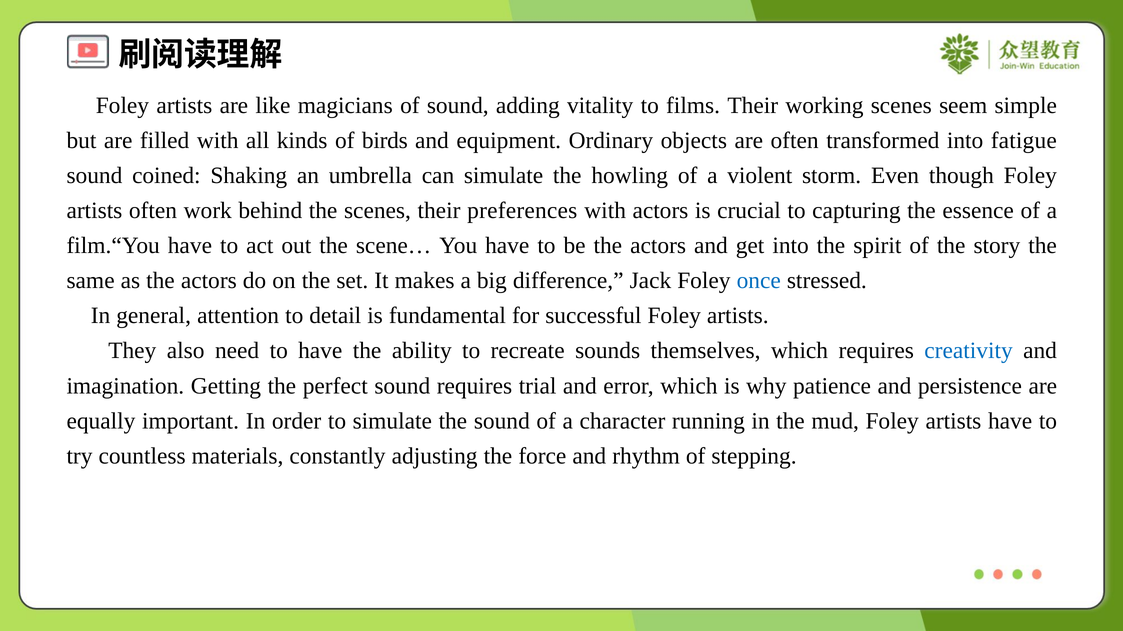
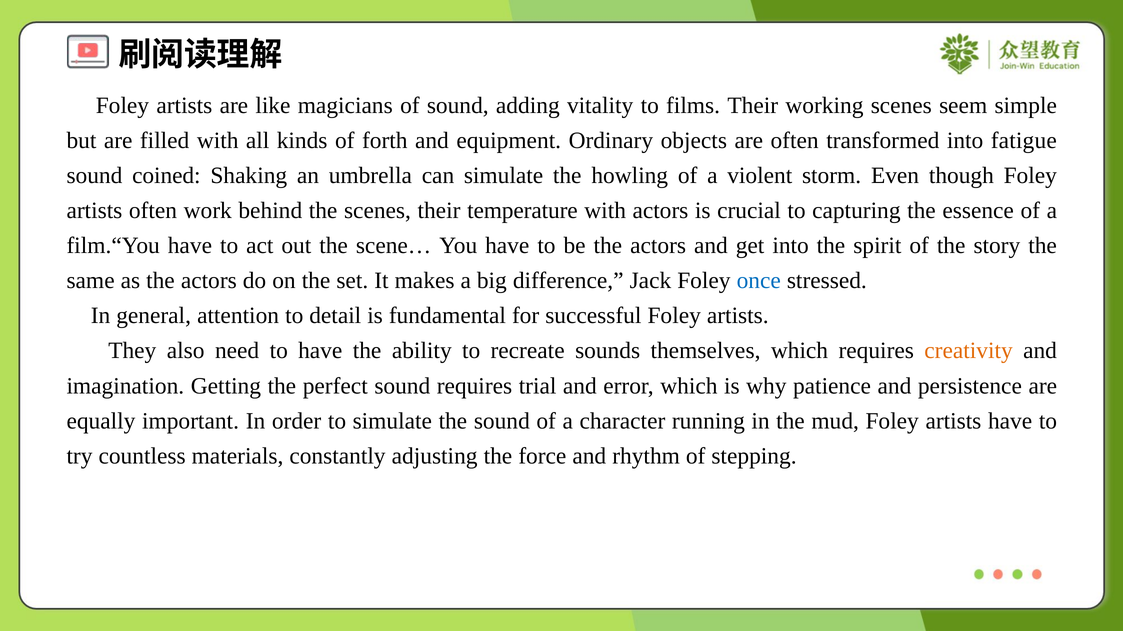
birds: birds -> forth (385, 141)
preferences: preferences -> temperature (522, 211)
creativity colour: blue -> orange (969, 351)
